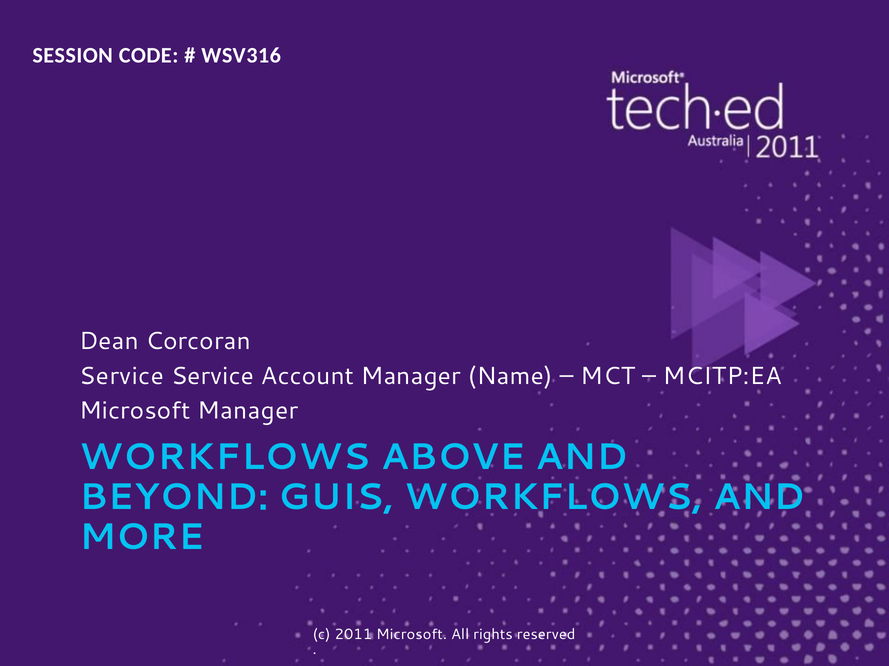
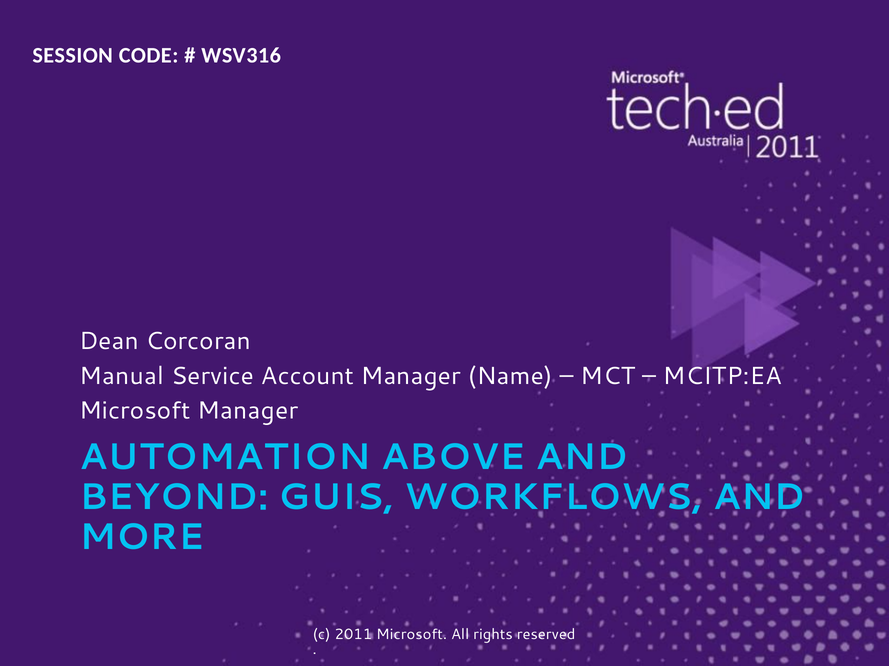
Service: Service -> Manual (122, 376)
WORKFLOWS: WORKFLOWS -> AUTOMATION (225, 458)
